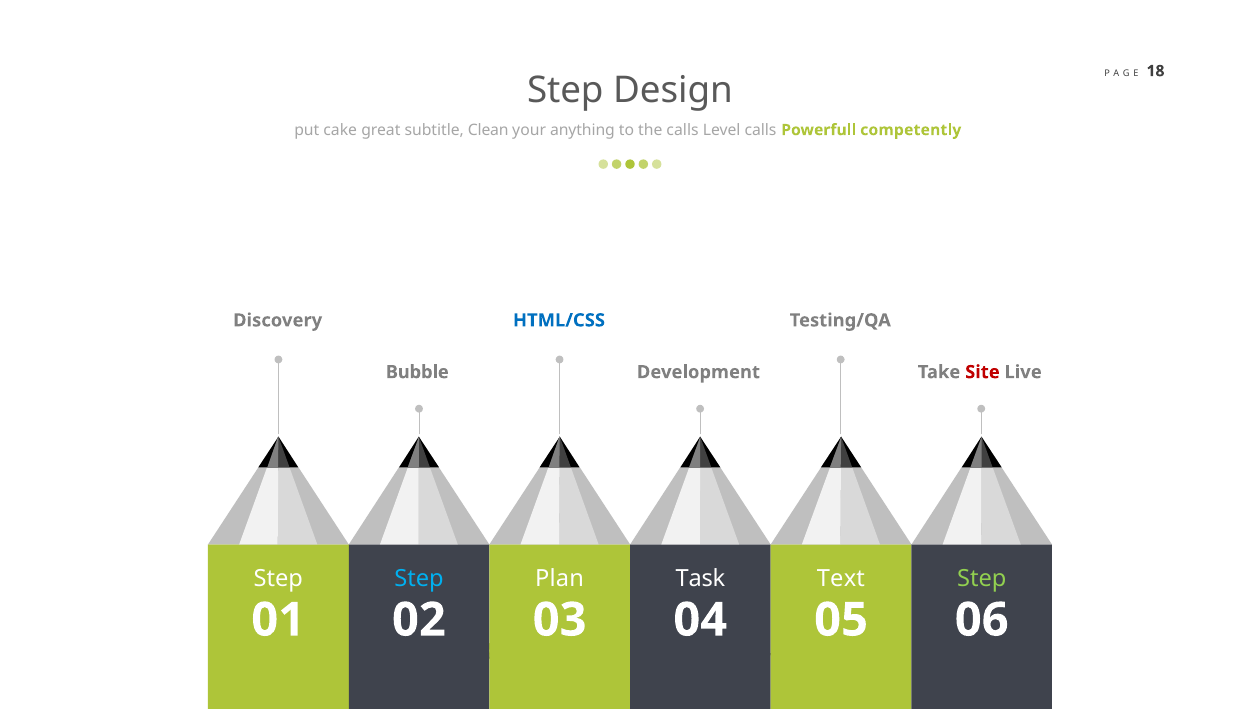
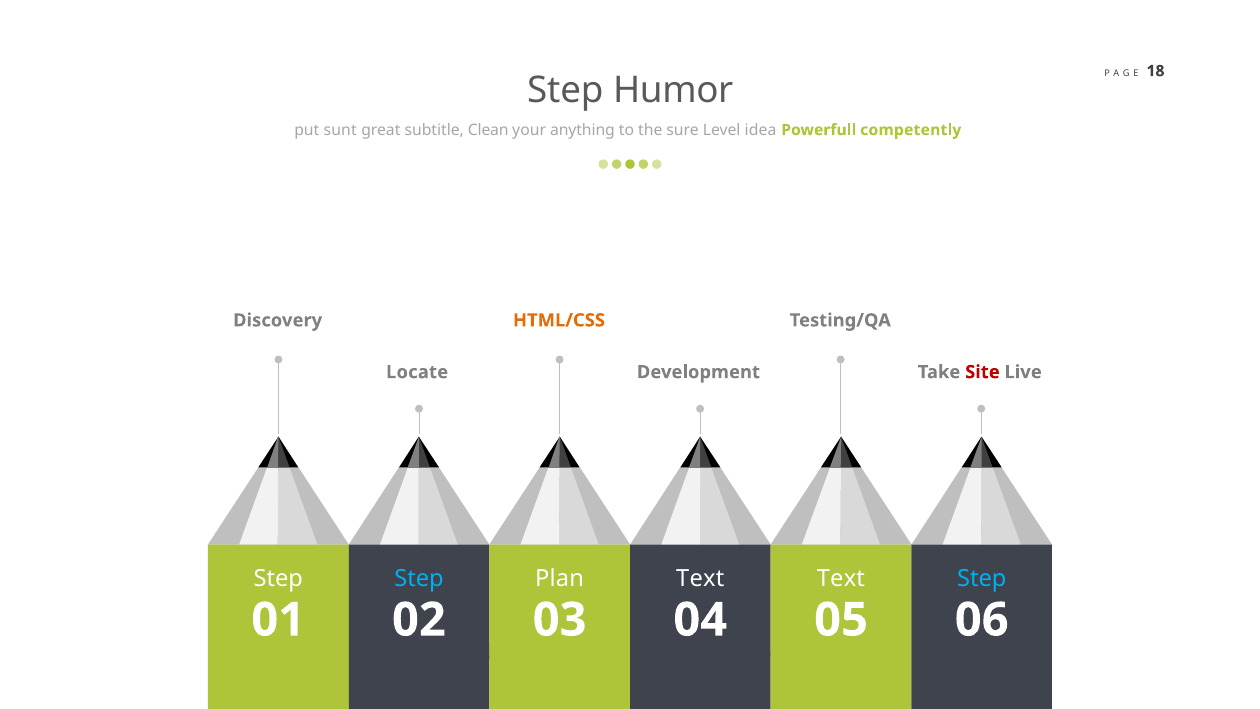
Design: Design -> Humor (673, 90)
cake: cake -> sunt (340, 130)
the calls: calls -> sure (683, 130)
Level calls: calls -> idea (761, 130)
HTML/CSS colour: blue -> orange (559, 320)
Bubble: Bubble -> Locate (417, 372)
Task: Task -> Text (700, 578)
Step colour: light green -> light blue (982, 578)
